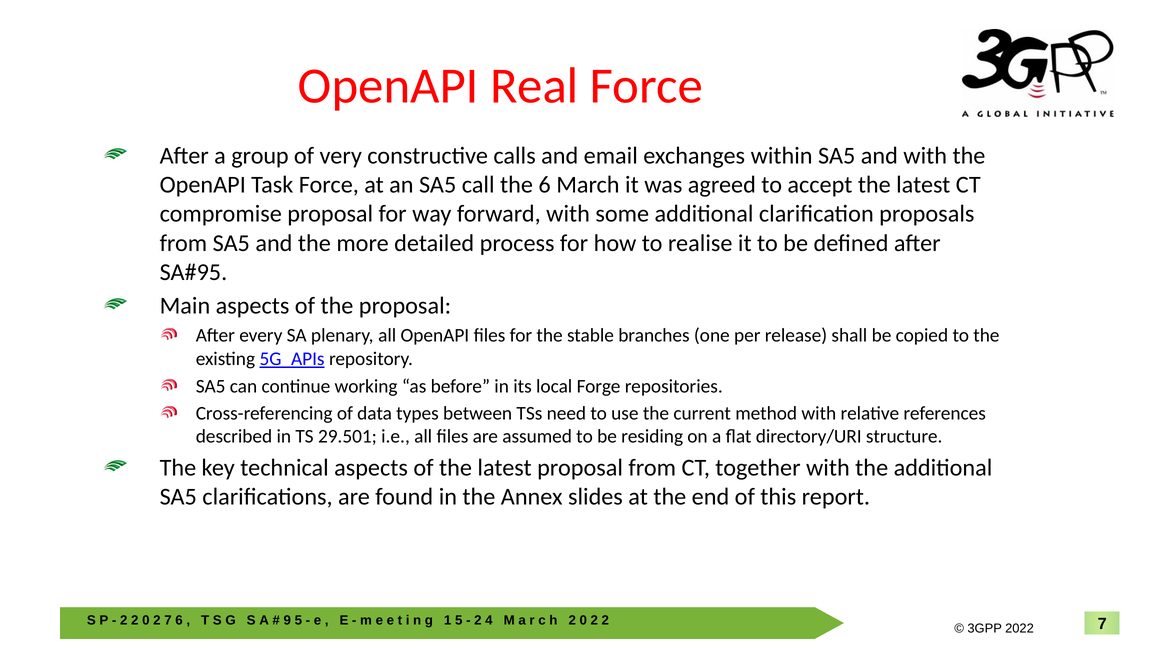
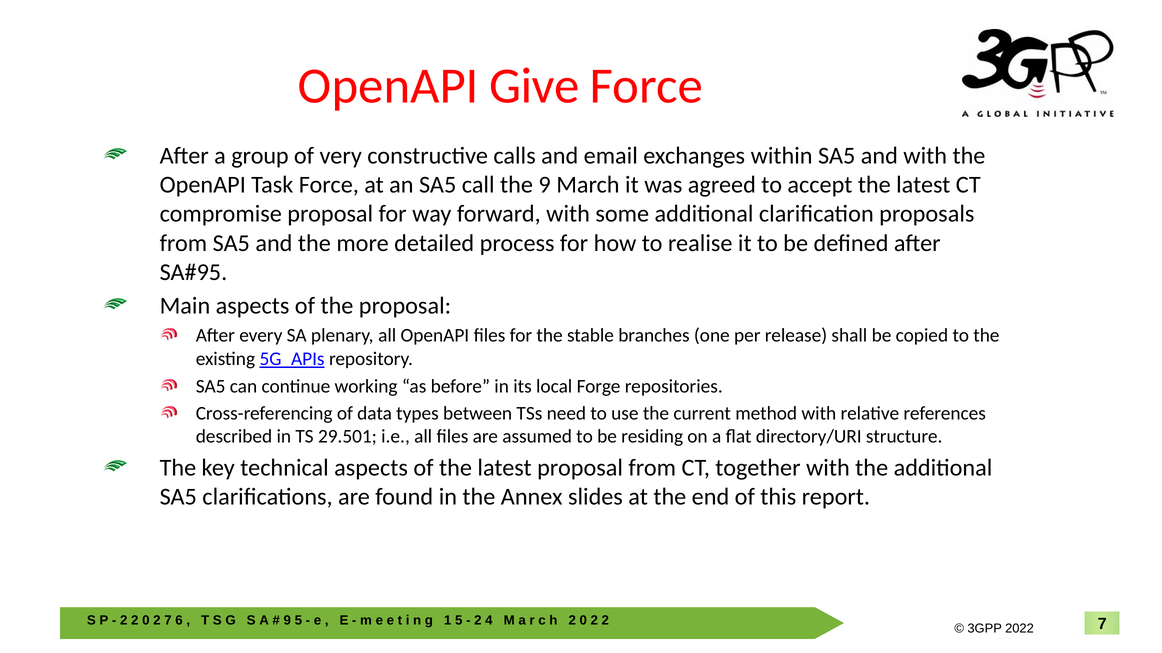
Real: Real -> Give (534, 86)
the 6: 6 -> 9 (545, 185)
